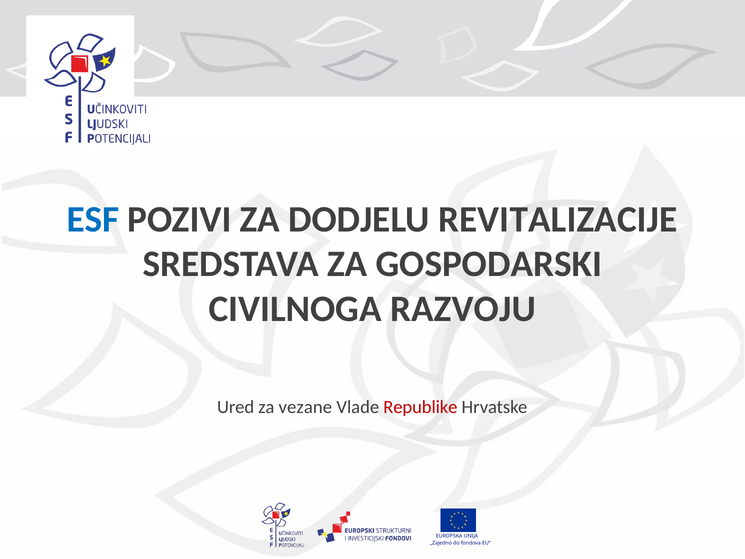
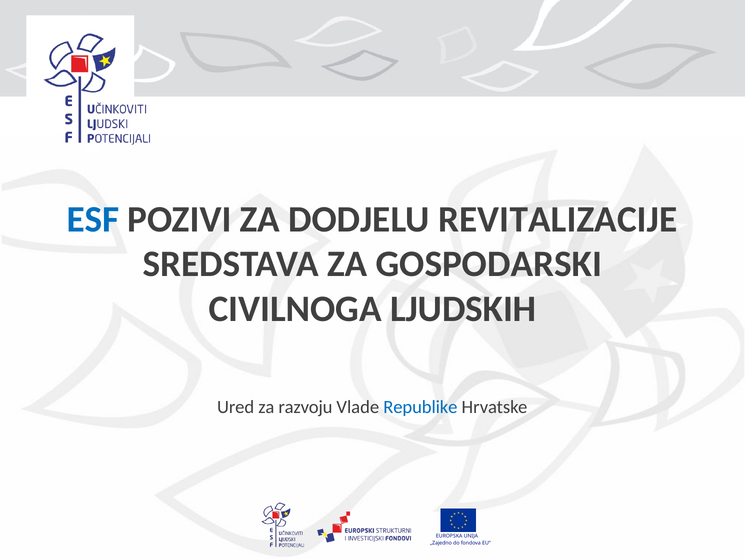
RAZVOJU: RAZVOJU -> LJUDSKIH (463, 309)
vezane: vezane -> razvoju (305, 407)
Republike colour: red -> blue (420, 407)
